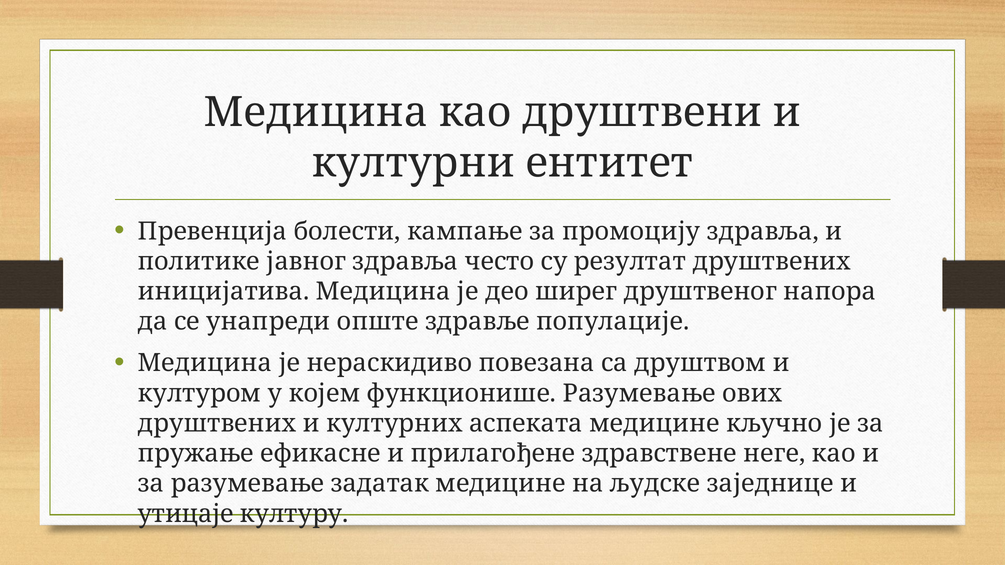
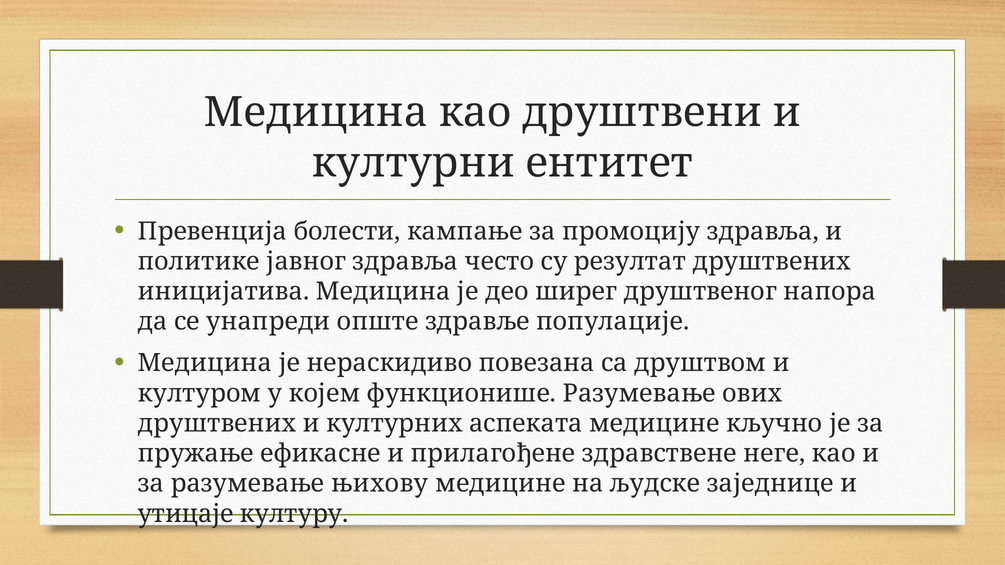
задатак: задатак -> њихову (380, 484)
